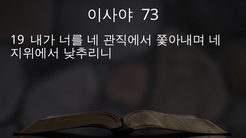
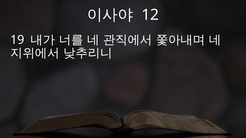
73: 73 -> 12 (150, 15)
